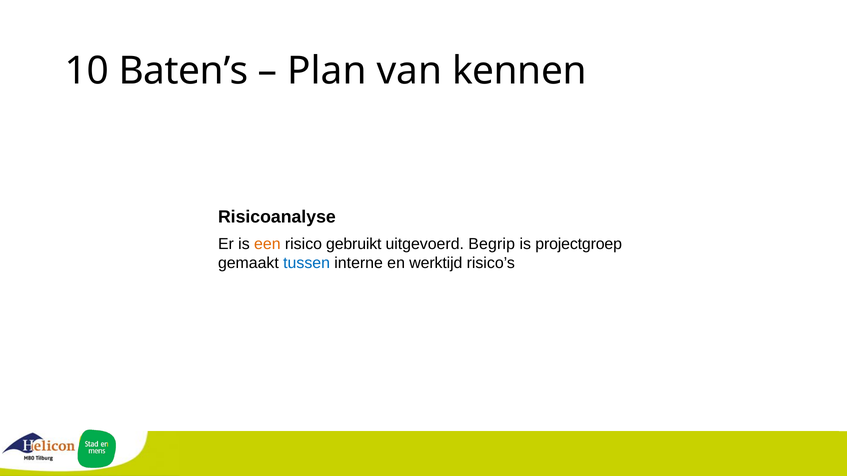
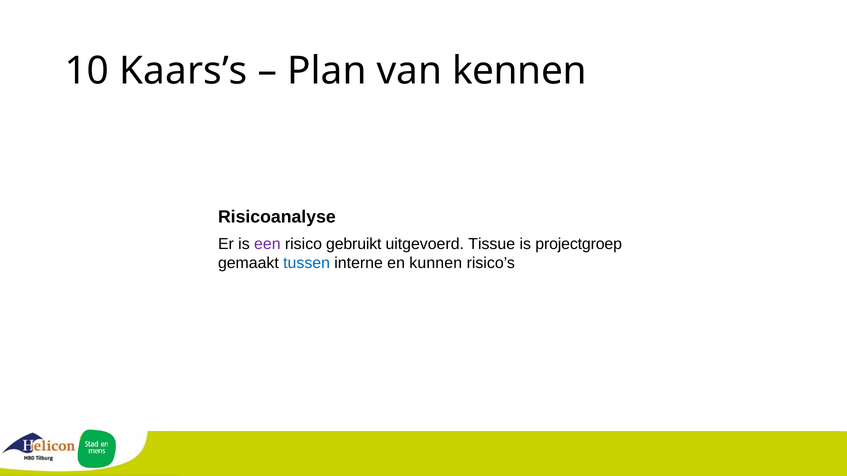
Baten’s: Baten’s -> Kaars’s (183, 71)
een colour: orange -> purple (267, 244)
Begrip: Begrip -> Tissue (492, 244)
werktijd: werktijd -> kunnen (436, 263)
